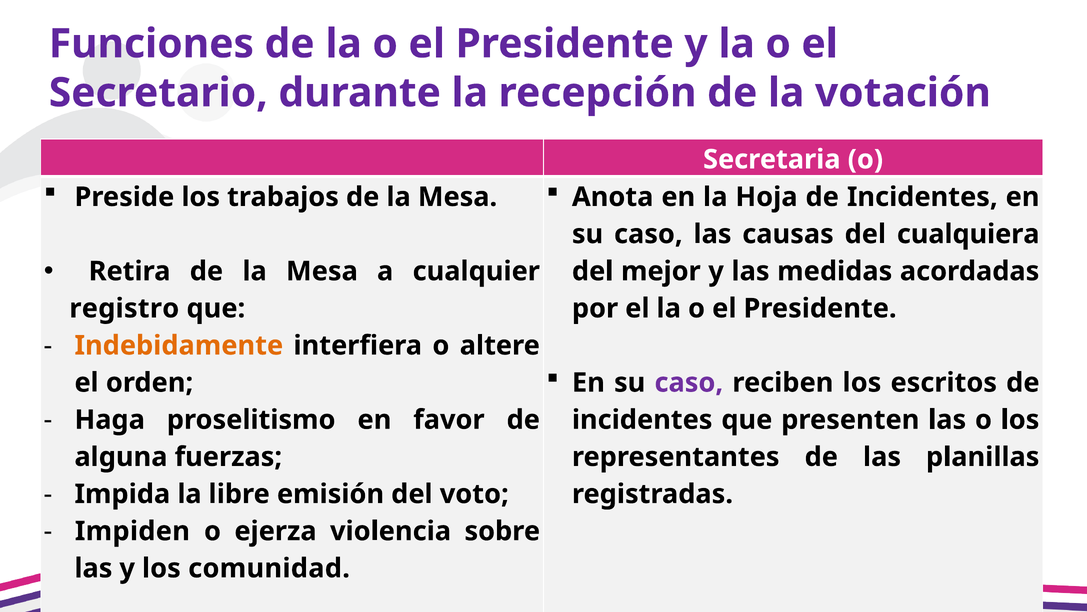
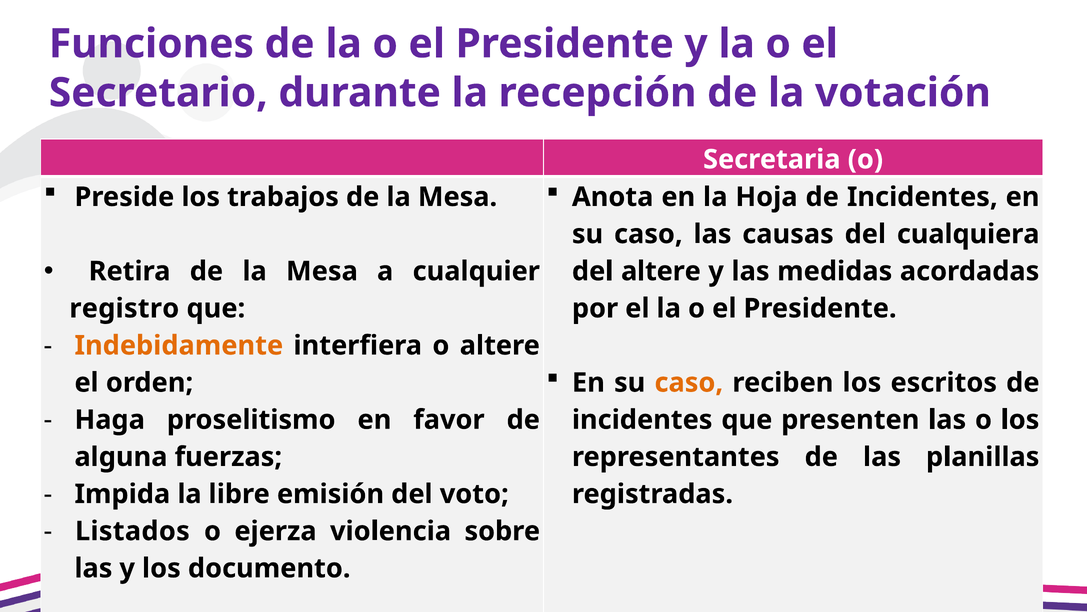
del mejor: mejor -> altere (661, 271)
caso colour: purple -> orange (689, 382)
Impiden: Impiden -> Listados (132, 531)
comunidad: comunidad -> documento (269, 568)
